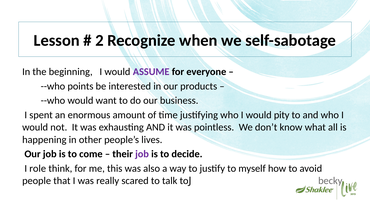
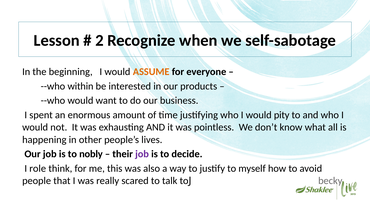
ASSUME colour: purple -> orange (151, 72)
points: points -> within (80, 86)
come: come -> nobly (91, 154)
